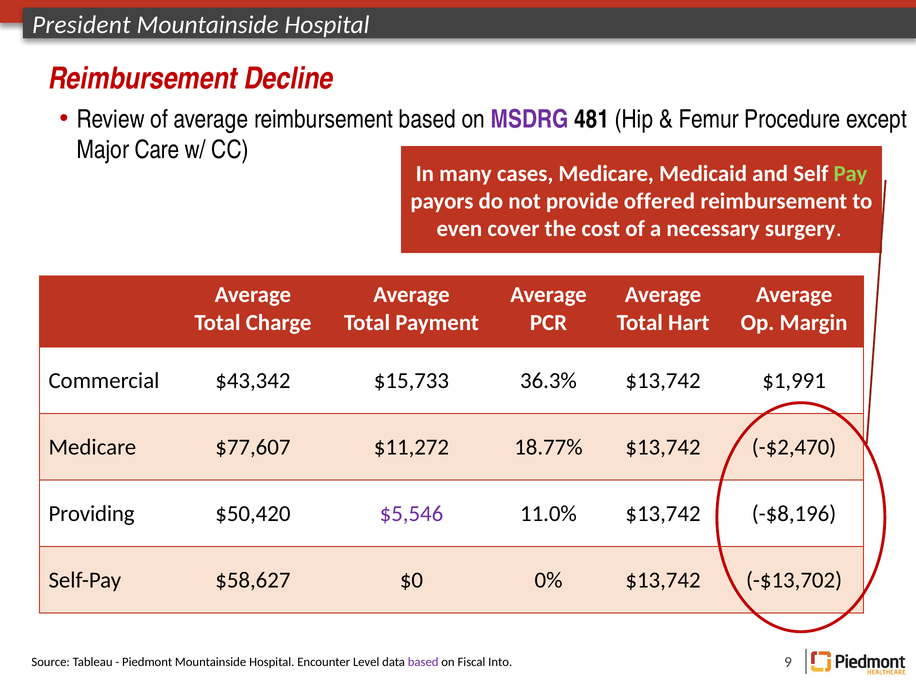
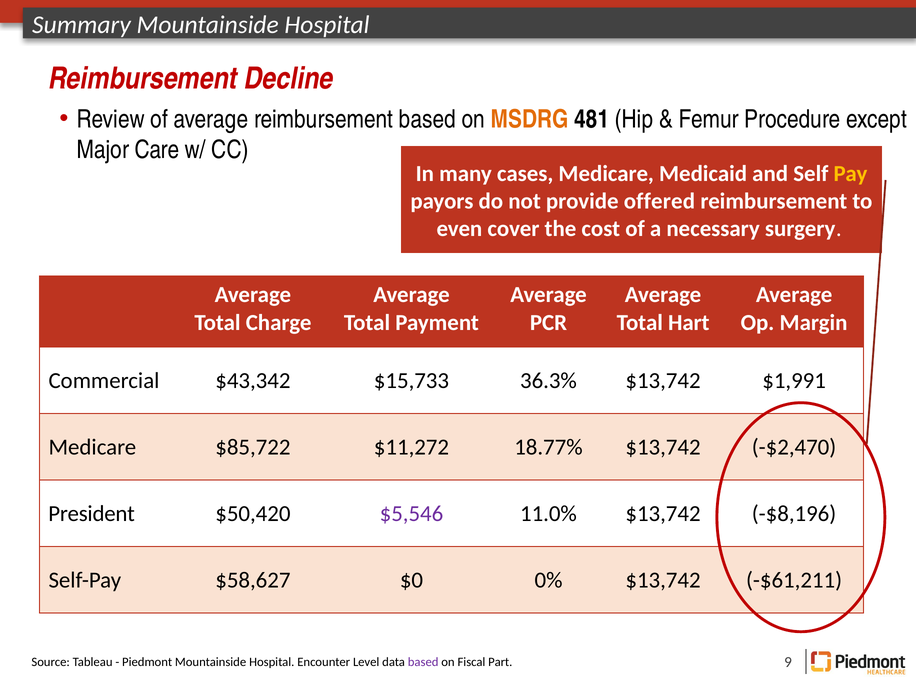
President: President -> Summary (81, 25)
MSDRG colour: purple -> orange (530, 119)
Pay colour: light green -> yellow (850, 174)
$77,607: $77,607 -> $85,722 (253, 447)
Providing: Providing -> President (92, 514)
-$13,702: -$13,702 -> -$61,211 (794, 580)
Into: Into -> Part (500, 662)
